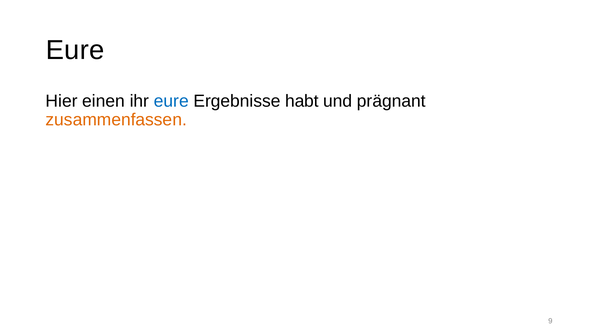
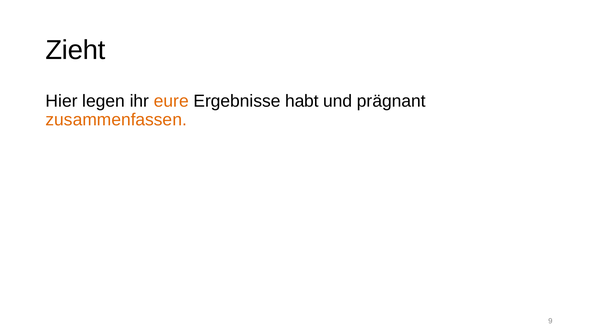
Eure: Eure -> Zieht (75, 50)
einen: einen -> legen (104, 101)
eure colour: blue -> orange (171, 101)
